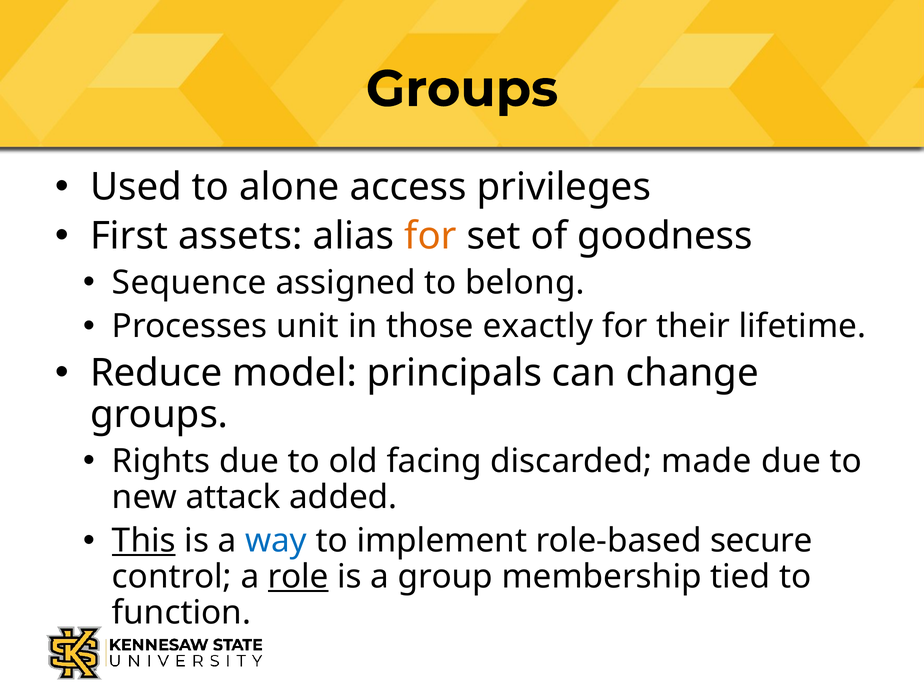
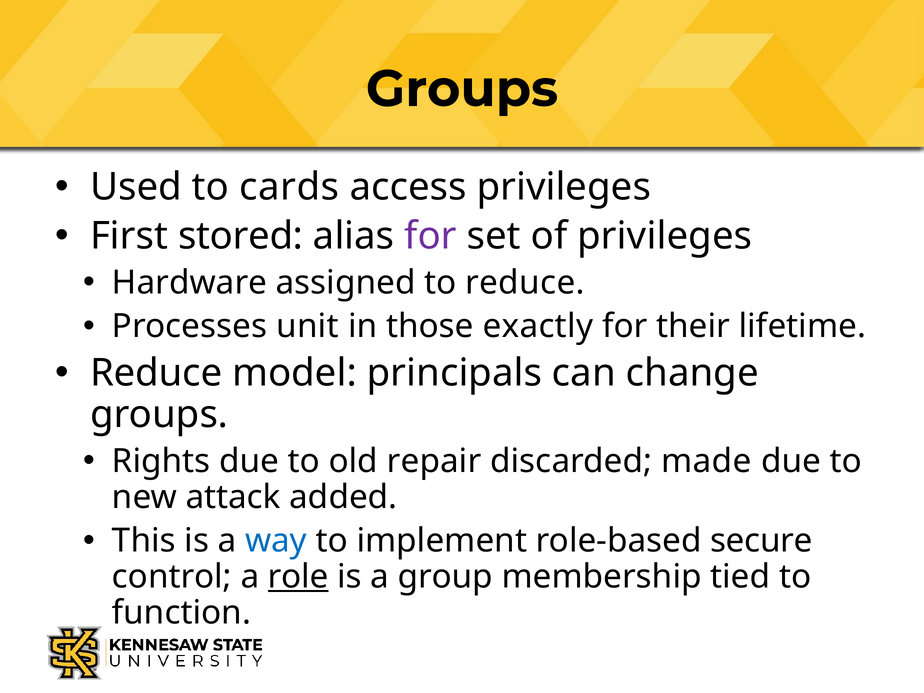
alone: alone -> cards (289, 187)
assets: assets -> stored (241, 236)
for colour: orange -> purple (431, 236)
of goodness: goodness -> privileges (665, 236)
Sequence: Sequence -> Hardware (190, 283)
to belong: belong -> reduce (525, 283)
facing: facing -> repair (434, 461)
This underline: present -> none (144, 541)
